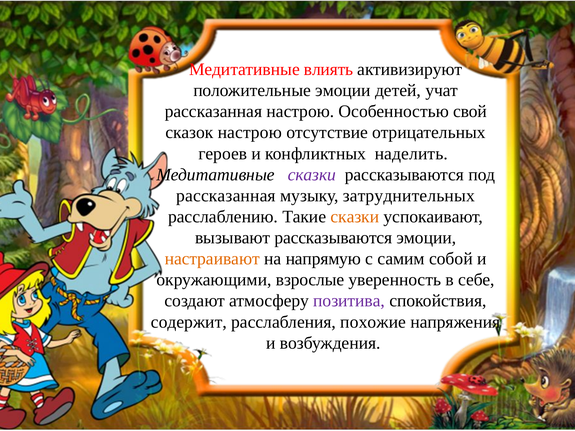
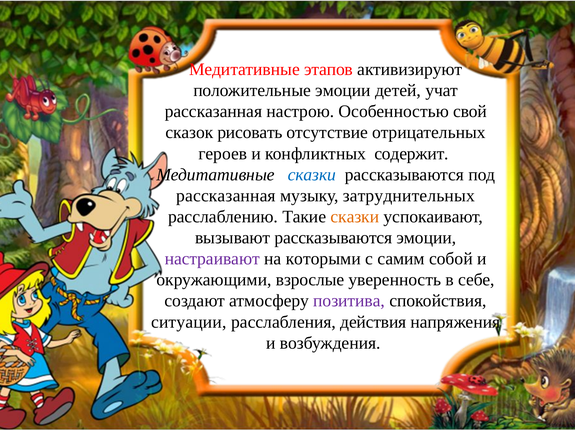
влиять: влиять -> этапов (329, 69)
сказок настрою: настрою -> рисовать (250, 133)
наделить: наделить -> содержит (412, 154)
сказки colour: purple -> blue (312, 175)
настраивают colour: orange -> purple (212, 259)
напрямую: напрямую -> которыми (323, 259)
содержит: содержит -> ситуации (189, 322)
похожие: похожие -> действия (373, 322)
